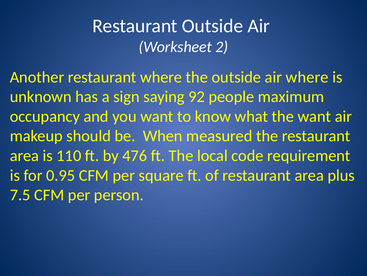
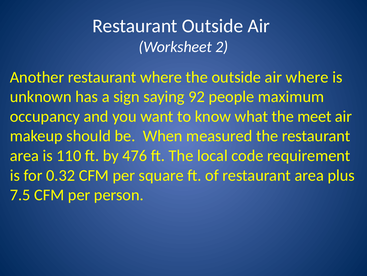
the want: want -> meet (314, 116)
0.95: 0.95 -> 0.32 (61, 175)
